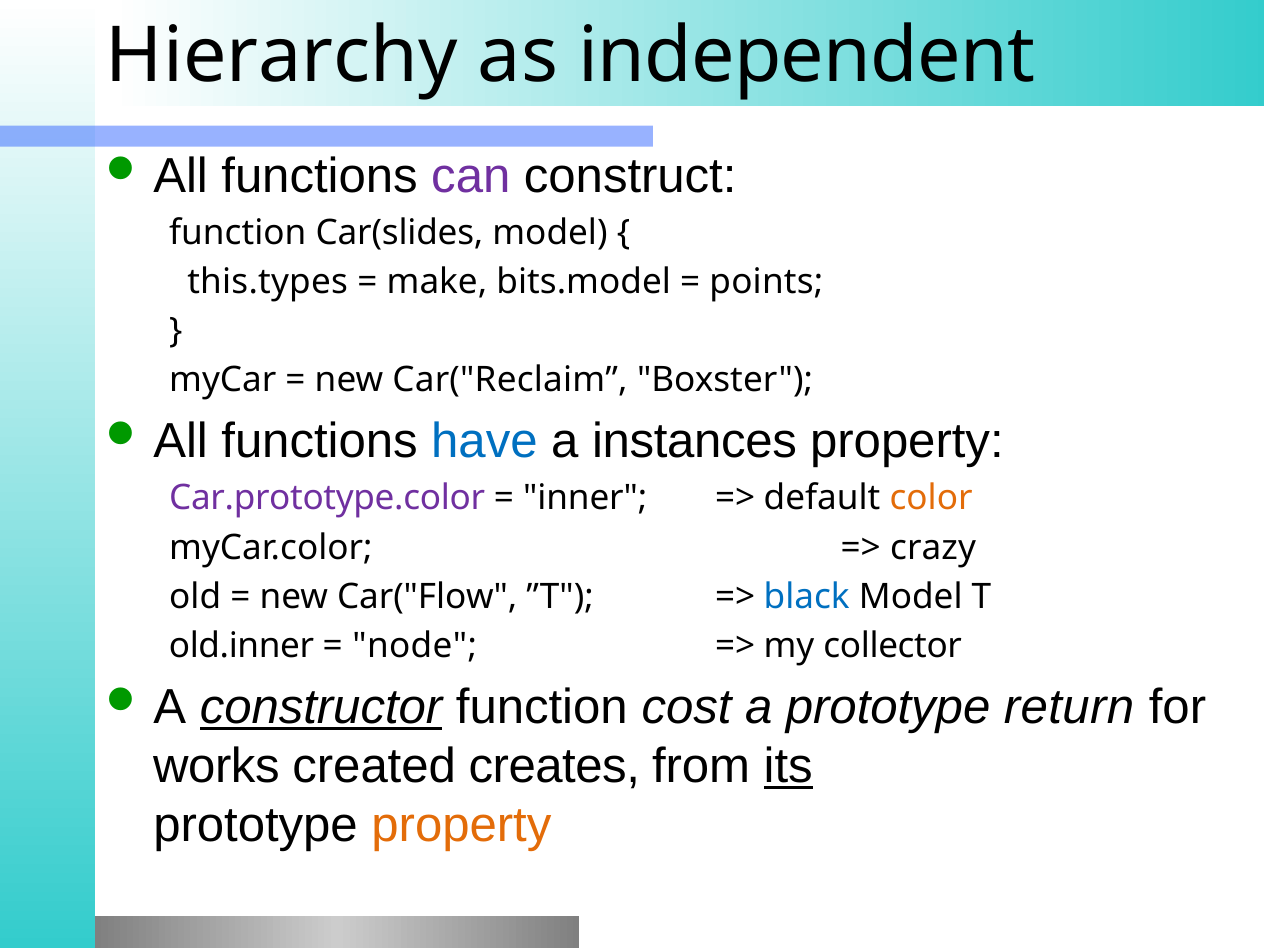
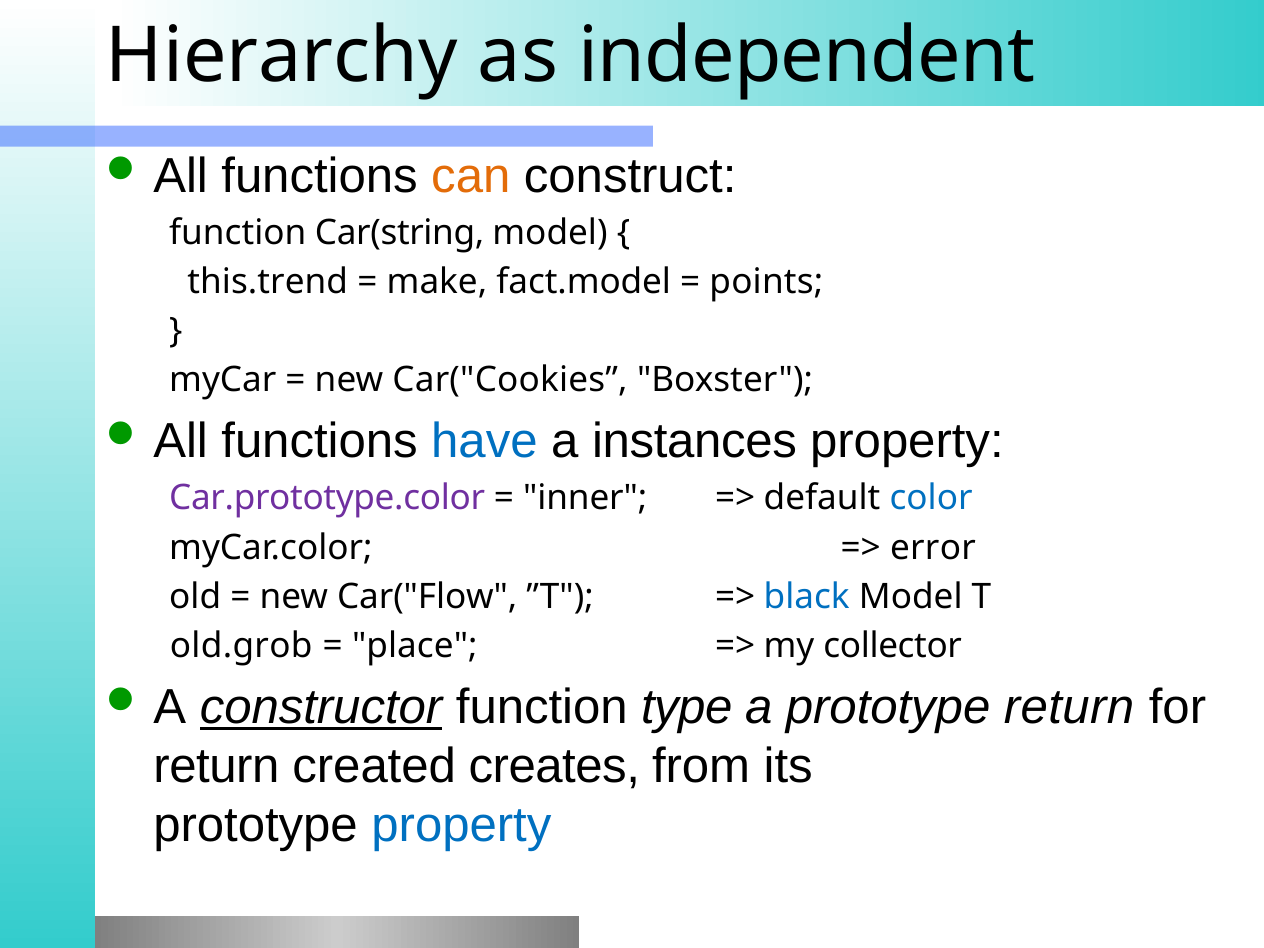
can colour: purple -> orange (471, 176)
Car(slides: Car(slides -> Car(string (400, 233)
this.types: this.types -> this.trend (268, 282)
bits.model: bits.model -> fact.model (584, 282)
Car("Reclaim: Car("Reclaim -> Car("Cookies (510, 380)
color colour: orange -> blue (931, 498)
crazy: crazy -> error (933, 548)
old.inner: old.inner -> old.grob (241, 646)
node: node -> place (415, 646)
cost: cost -> type (687, 707)
works: works -> return (216, 766)
its underline: present -> none (788, 766)
property colour: orange -> blue (461, 825)
